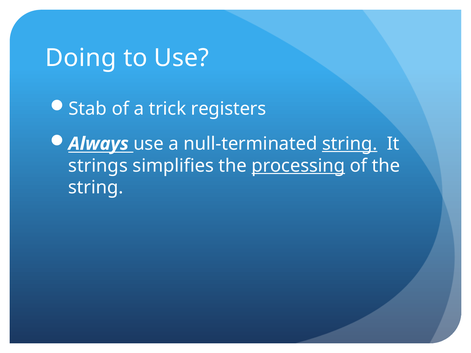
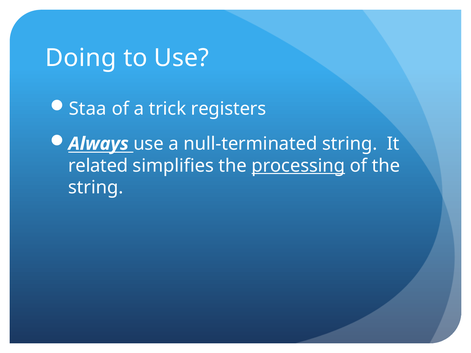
Stab: Stab -> Staa (88, 109)
string underline: present -> none (350, 144)
strings: strings -> related (98, 166)
